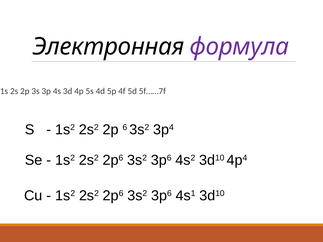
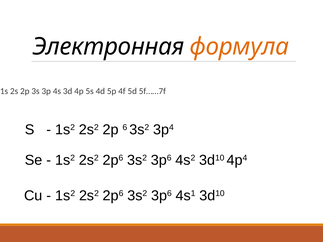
формула colour: purple -> orange (239, 47)
